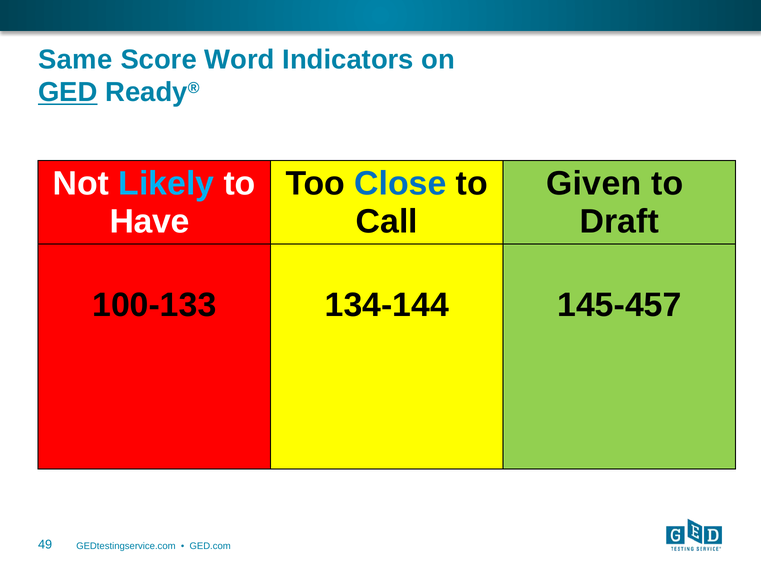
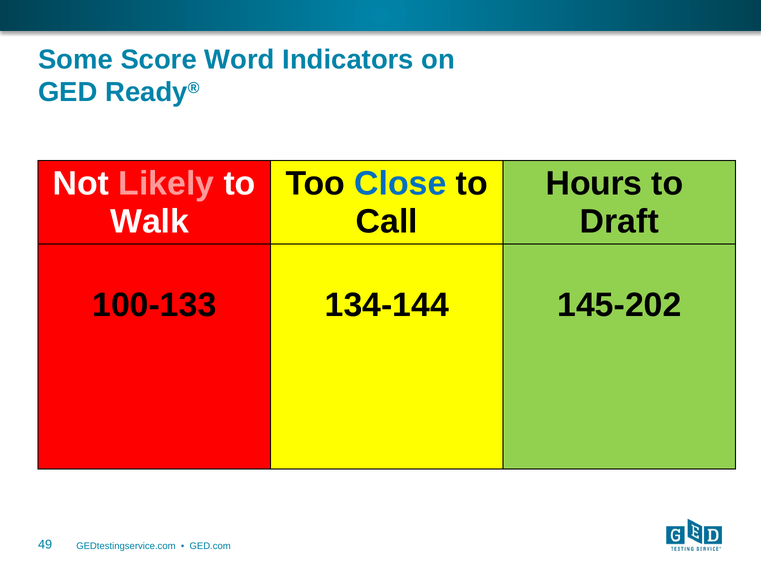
Same: Same -> Some (75, 59)
GED underline: present -> none (68, 92)
Likely colour: light blue -> pink (166, 184)
Given: Given -> Hours (594, 184)
Have: Have -> Walk (150, 222)
145-457: 145-457 -> 145-202 (619, 305)
